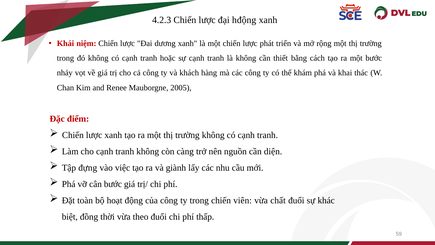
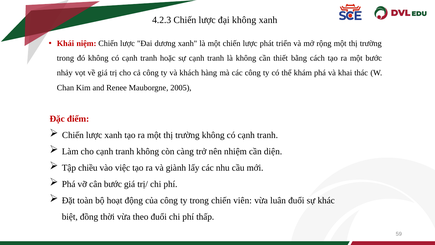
đại hđộng: hđộng -> không (244, 20)
nguồn: nguồn -> nhiệm (235, 151)
đựng: đựng -> chiều (88, 168)
chất: chất -> luân (278, 200)
